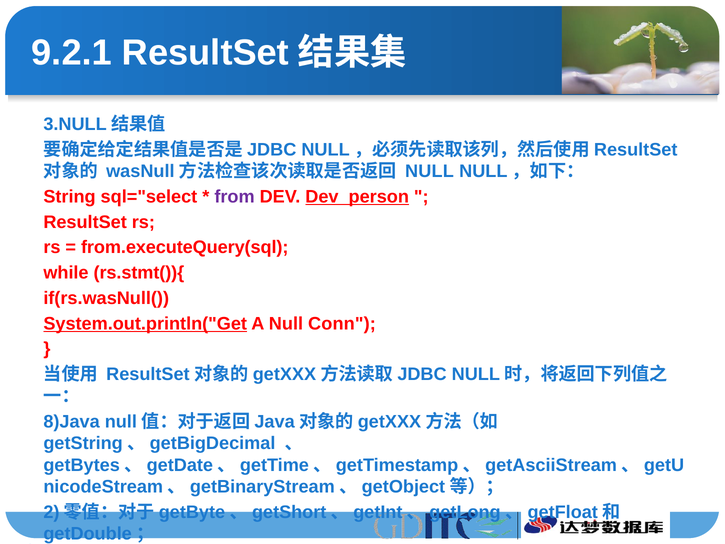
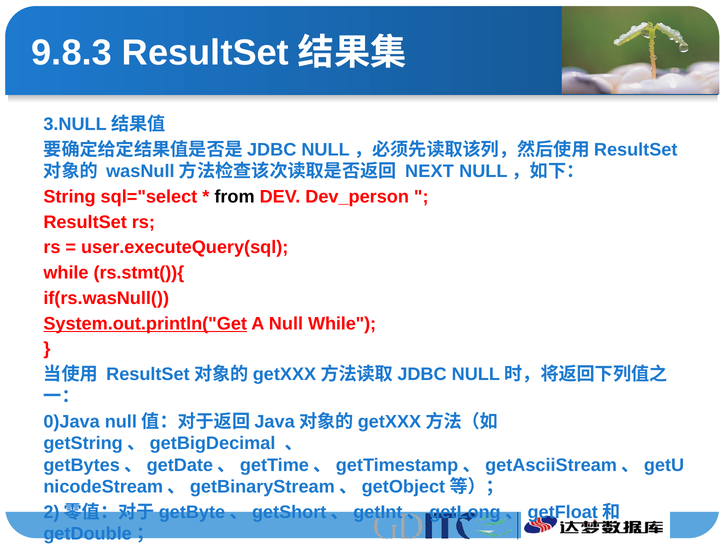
9.2.1: 9.2.1 -> 9.8.3 (72, 53)
NULL: NULL -> NEXT (429, 171)
from colour: purple -> black (234, 197)
Dev_person underline: present -> none (357, 197)
from.executeQuery(sql: from.executeQuery(sql -> user.executeQuery(sql (185, 247)
Null Conn: Conn -> While (342, 323)
8)Java: 8)Java -> 0)Java (72, 421)
